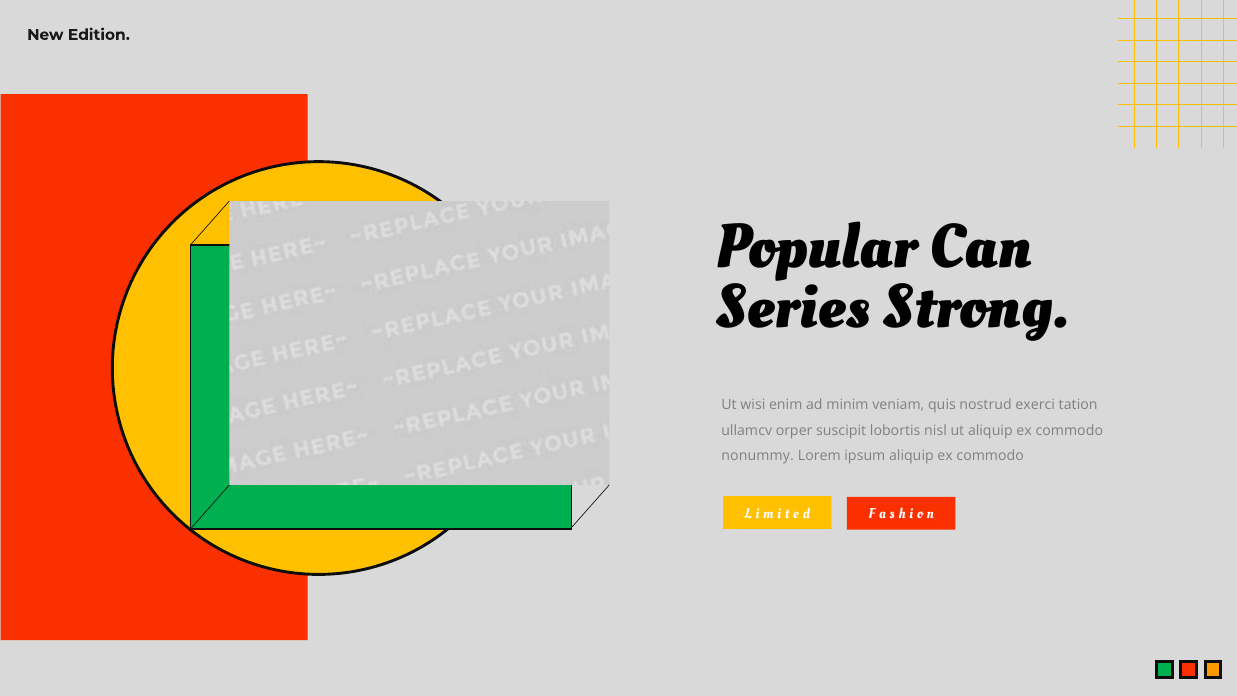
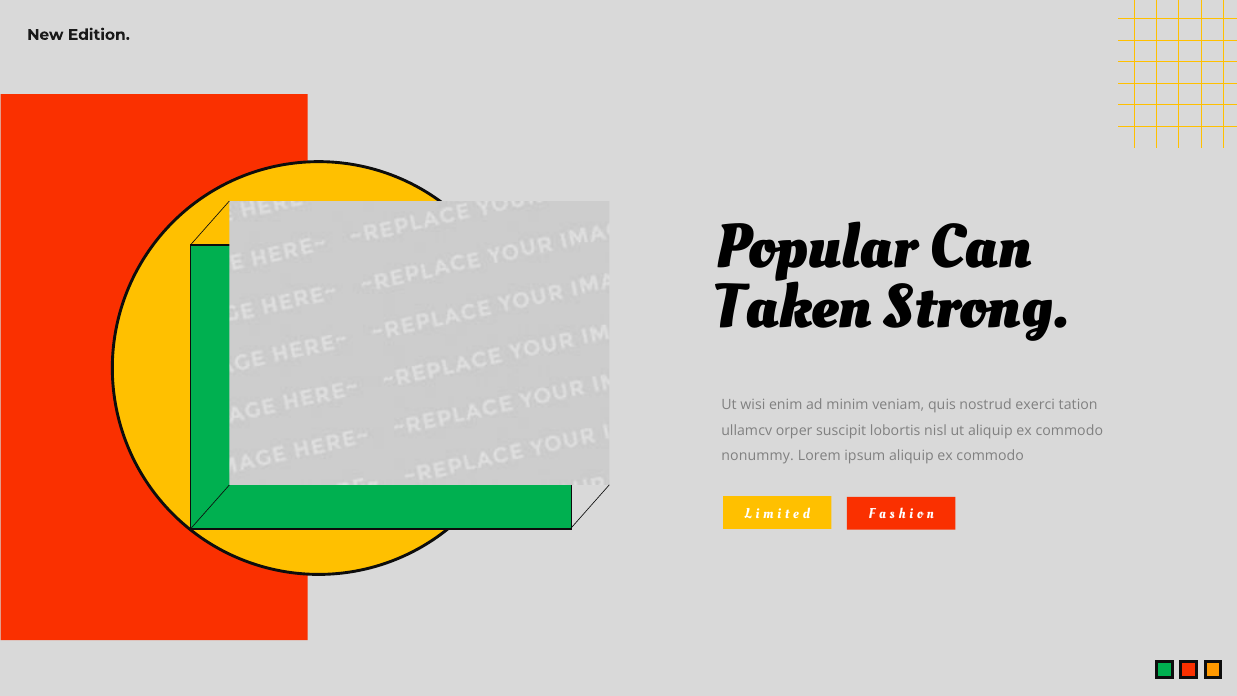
Series: Series -> Taken (793, 307)
